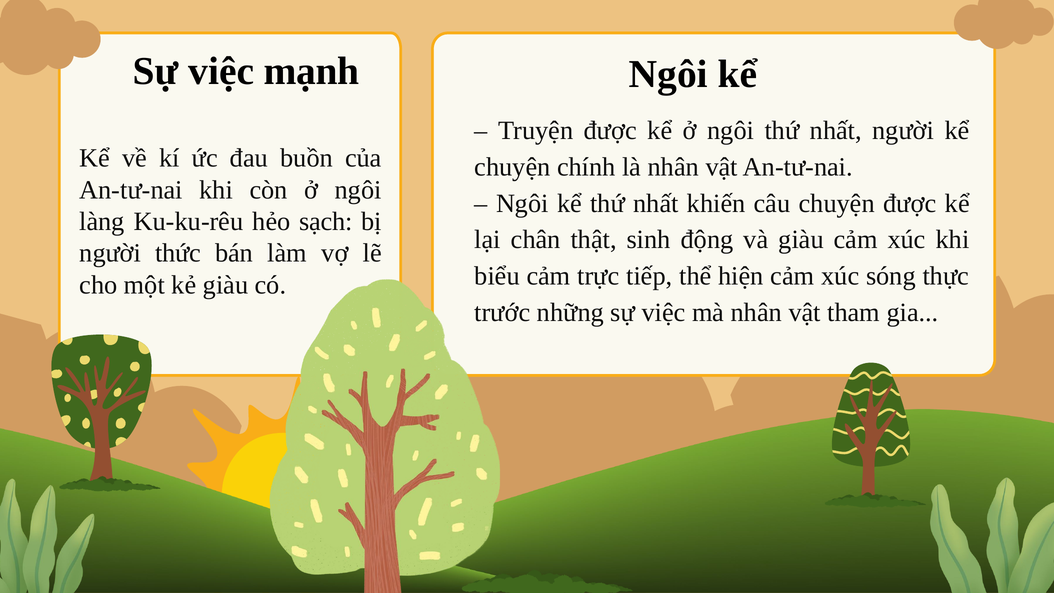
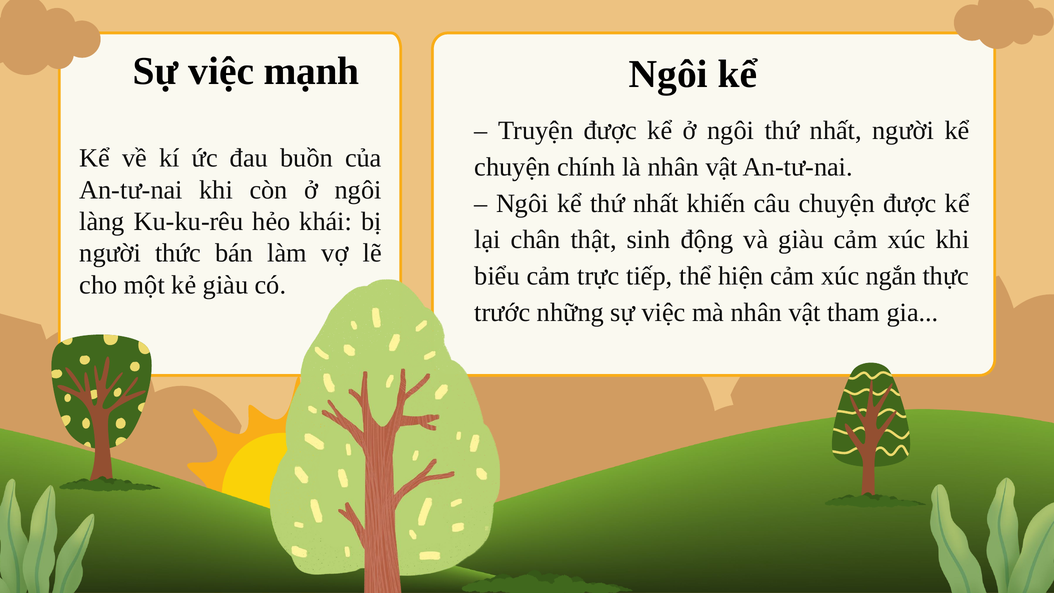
sạch: sạch -> khái (326, 222)
sóng: sóng -> ngắn (891, 276)
